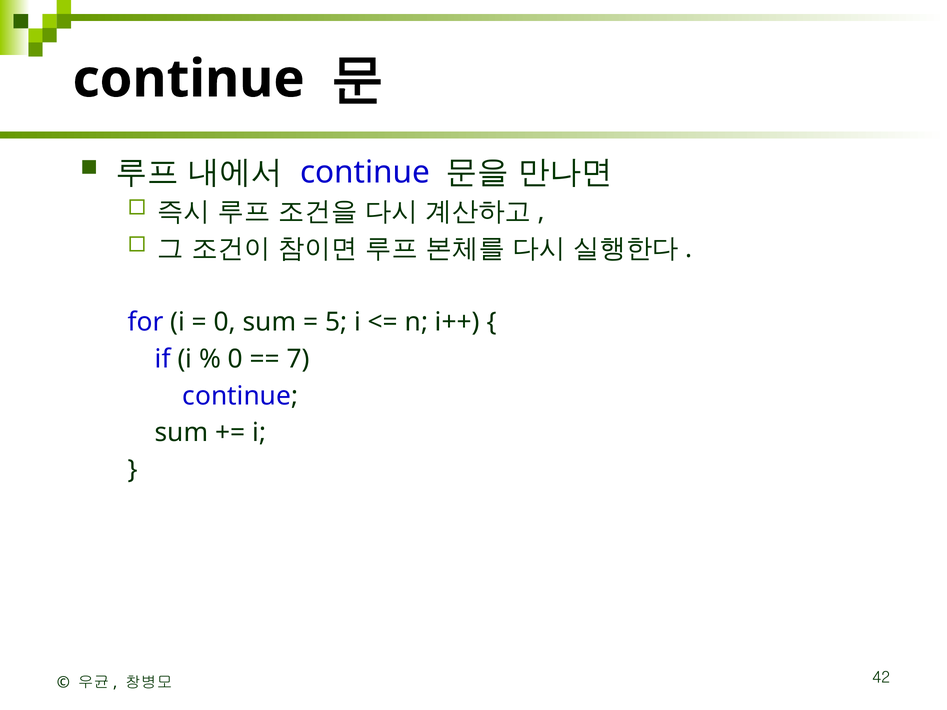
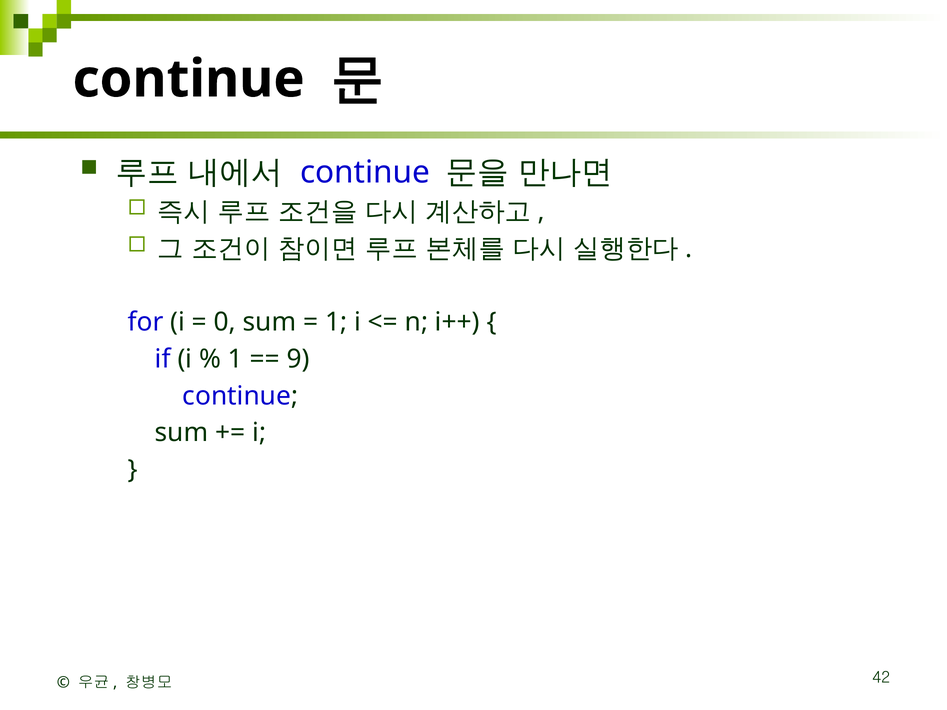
5: 5 -> 1 (336, 322)
0: 0 -> 1 (235, 359)
7: 7 -> 9 (298, 359)
